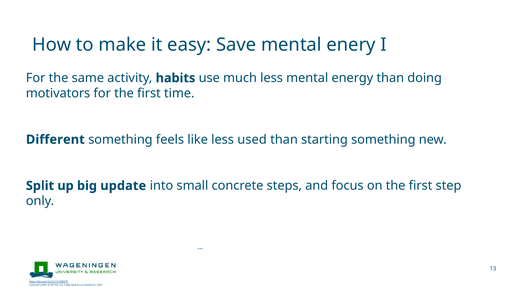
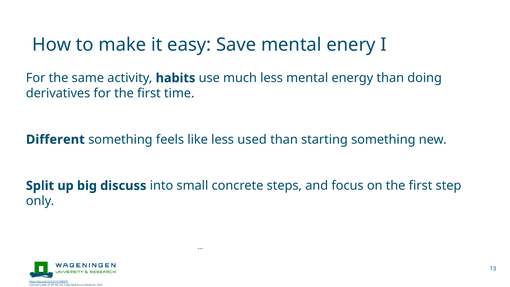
motivators: motivators -> derivatives (58, 93)
update: update -> discuss (123, 186)
